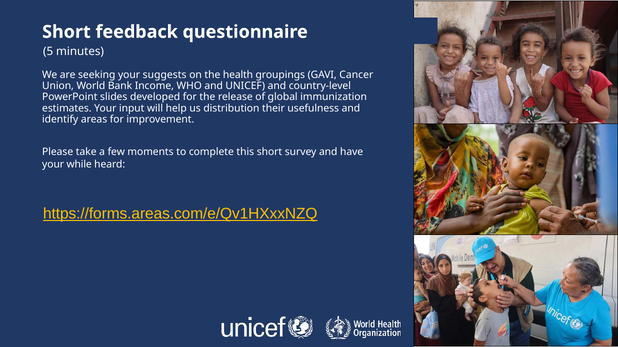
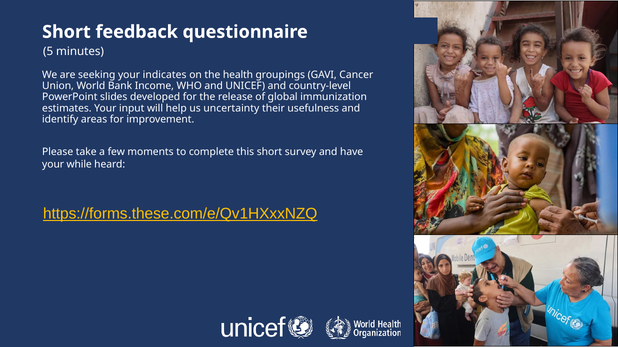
suggests: suggests -> indicates (165, 75)
distribution: distribution -> uncertainty (231, 108)
https://forms.areas.com/e/Qv1HXxxNZQ: https://forms.areas.com/e/Qv1HXxxNZQ -> https://forms.these.com/e/Qv1HXxxNZQ (180, 214)
